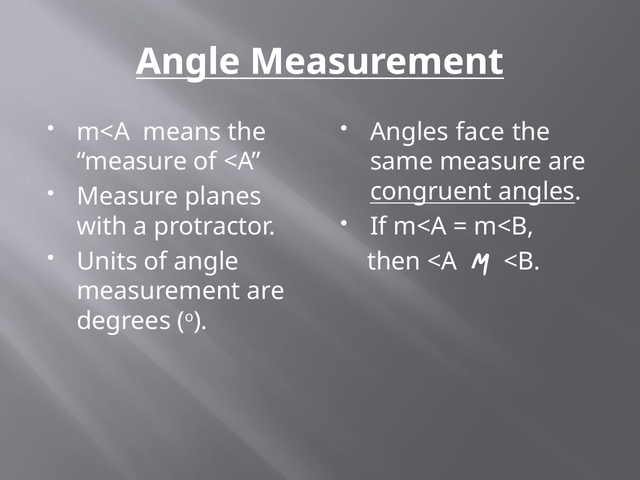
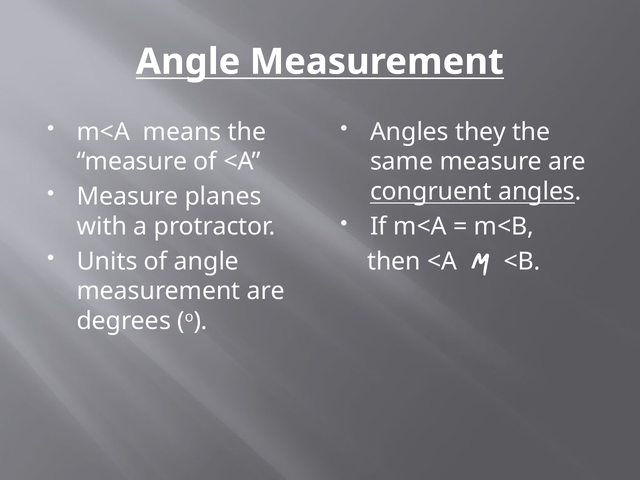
face: face -> they (481, 132)
